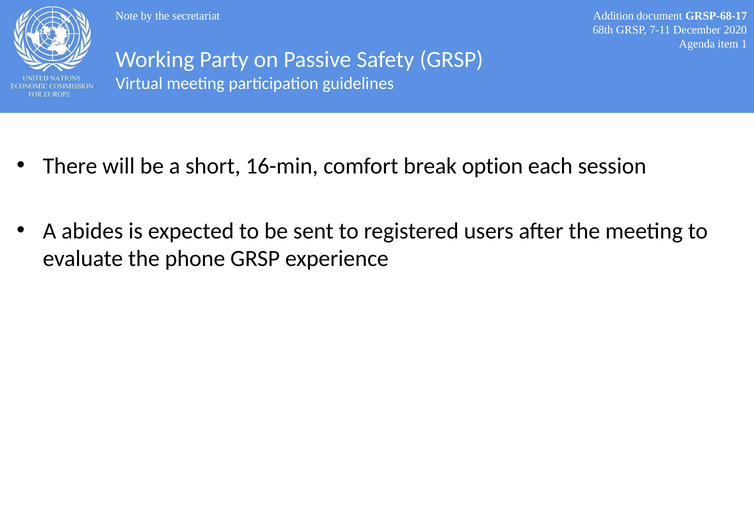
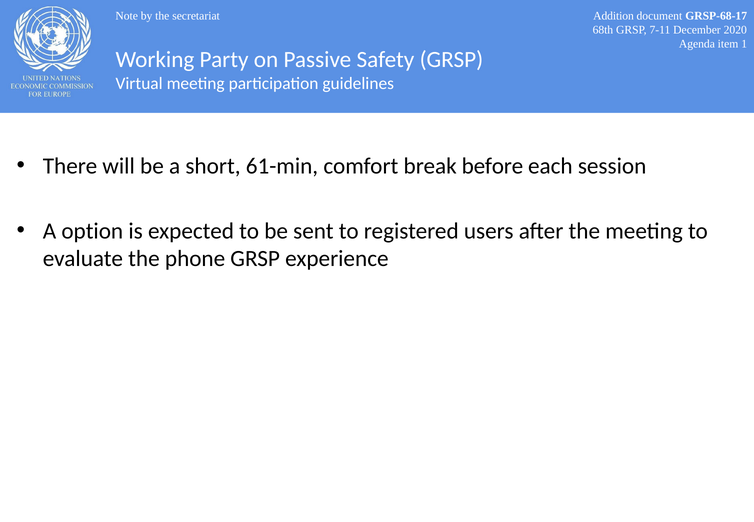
16-min: 16-min -> 61-min (282, 166)
option: option -> before (492, 166)
abides: abides -> option (92, 231)
